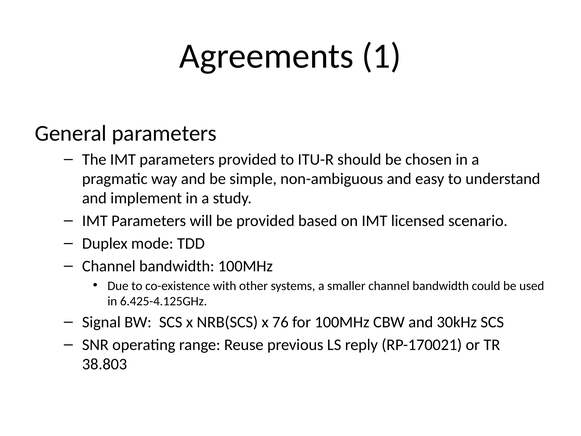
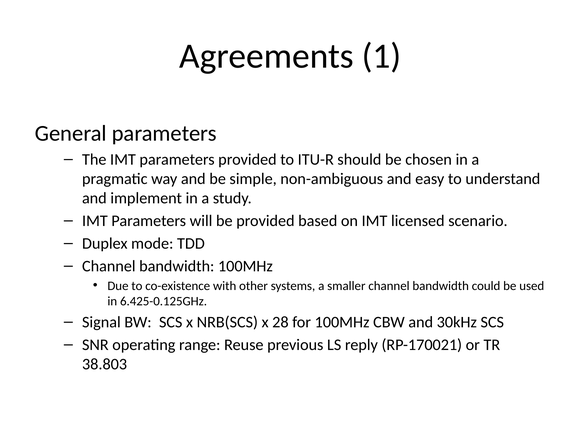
6.425-4.125GHz: 6.425-4.125GHz -> 6.425-0.125GHz (164, 301)
76: 76 -> 28 (280, 322)
